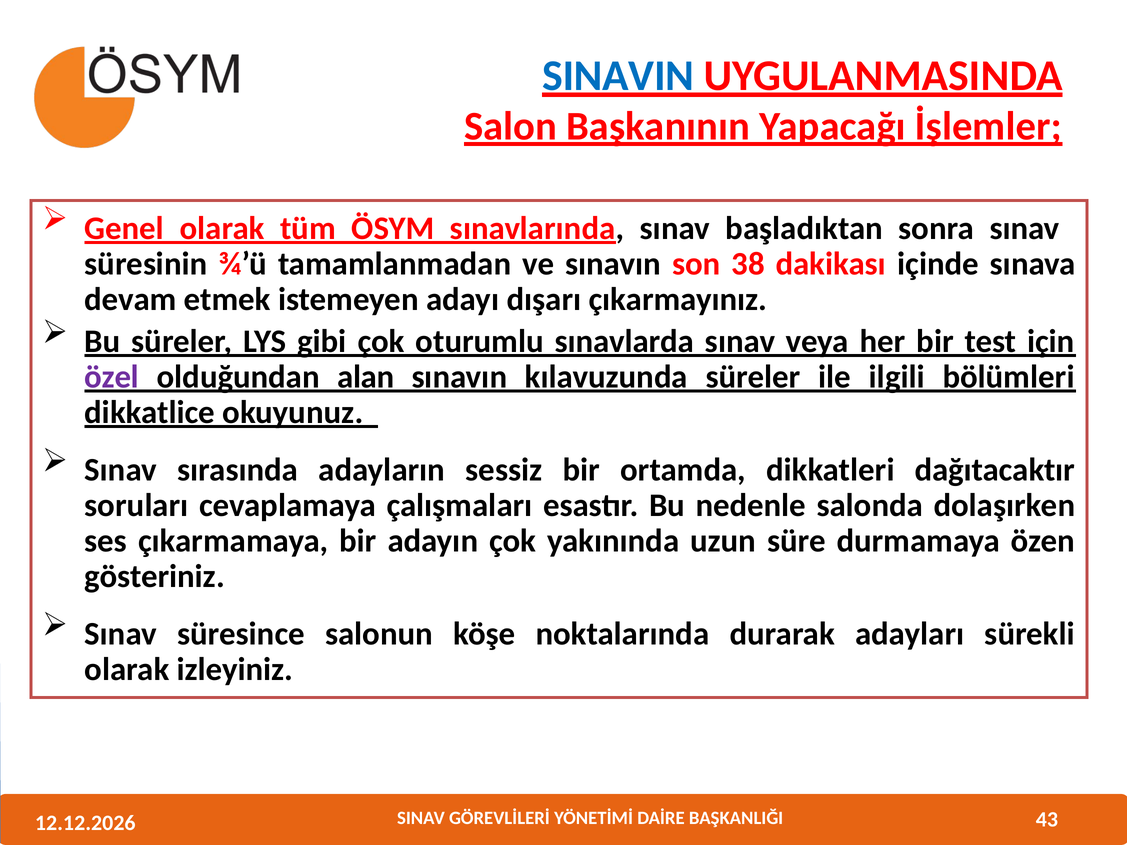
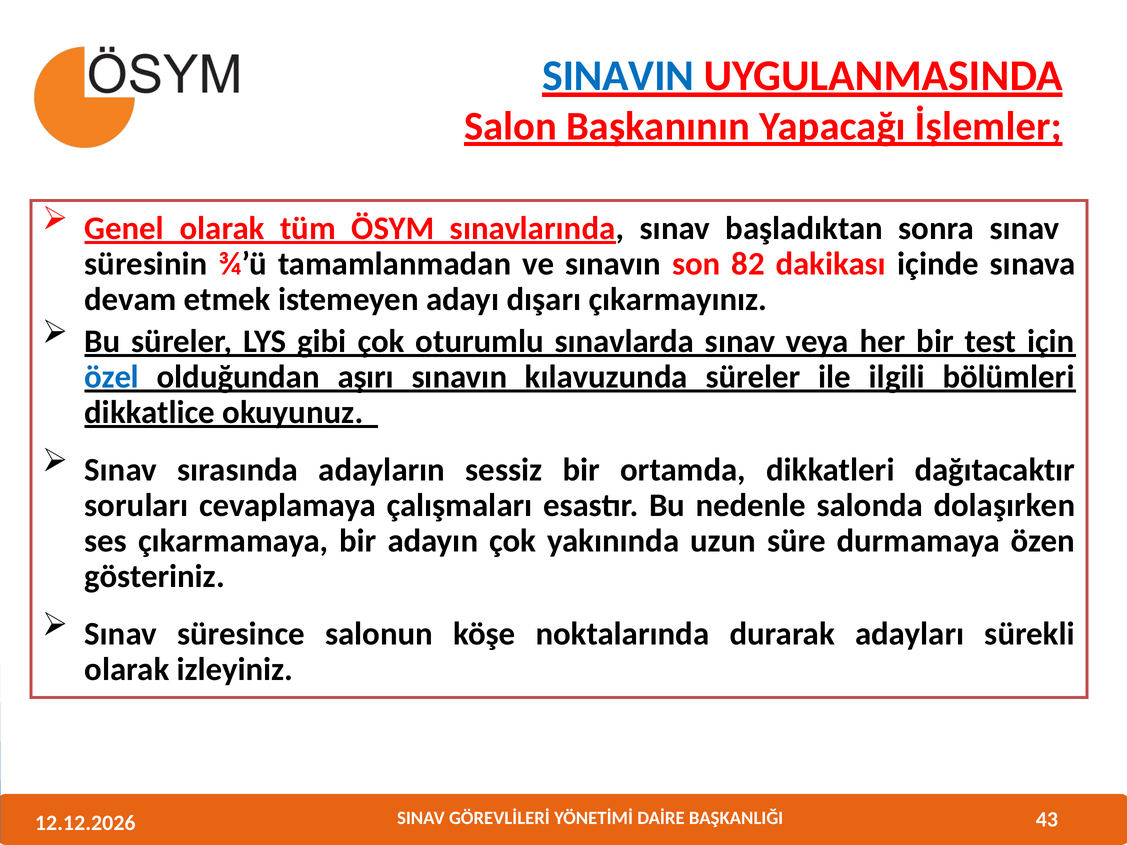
38: 38 -> 82 (748, 264)
özel colour: purple -> blue (112, 377)
alan: alan -> aşırı (366, 377)
